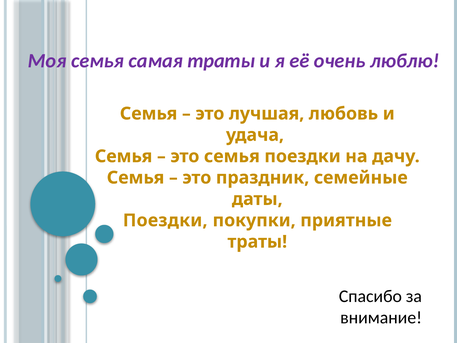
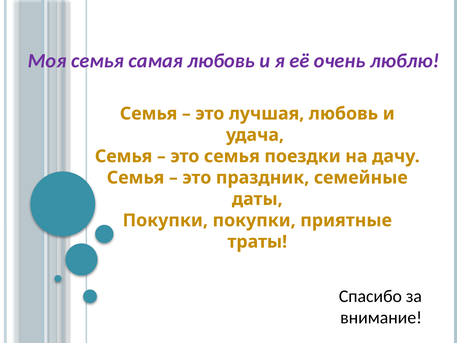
самая траты: траты -> любовь (221, 61)
Поездки: Поездки -> Покупки (165, 220)
